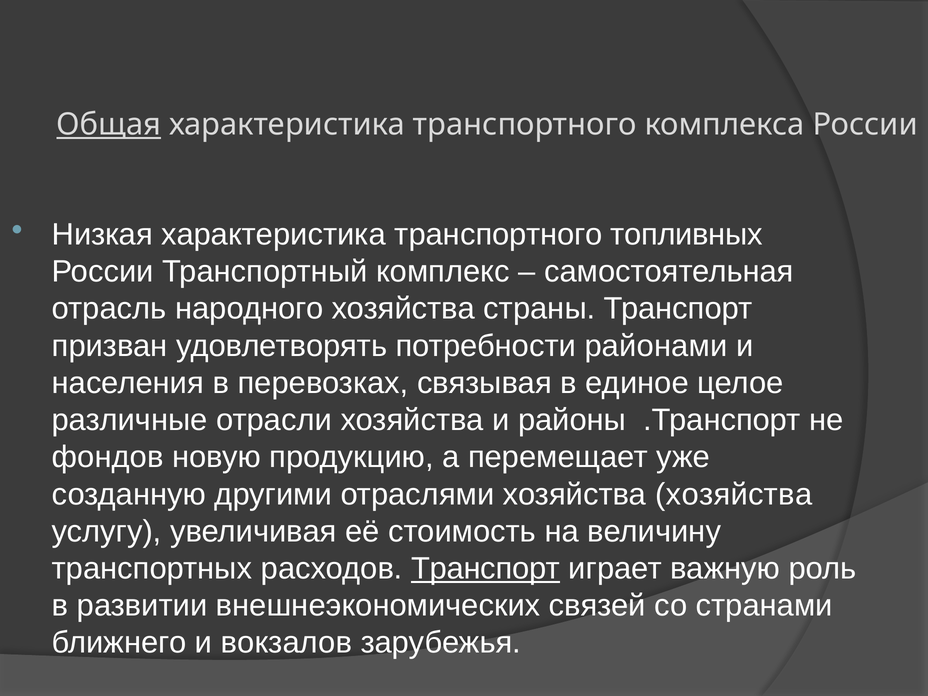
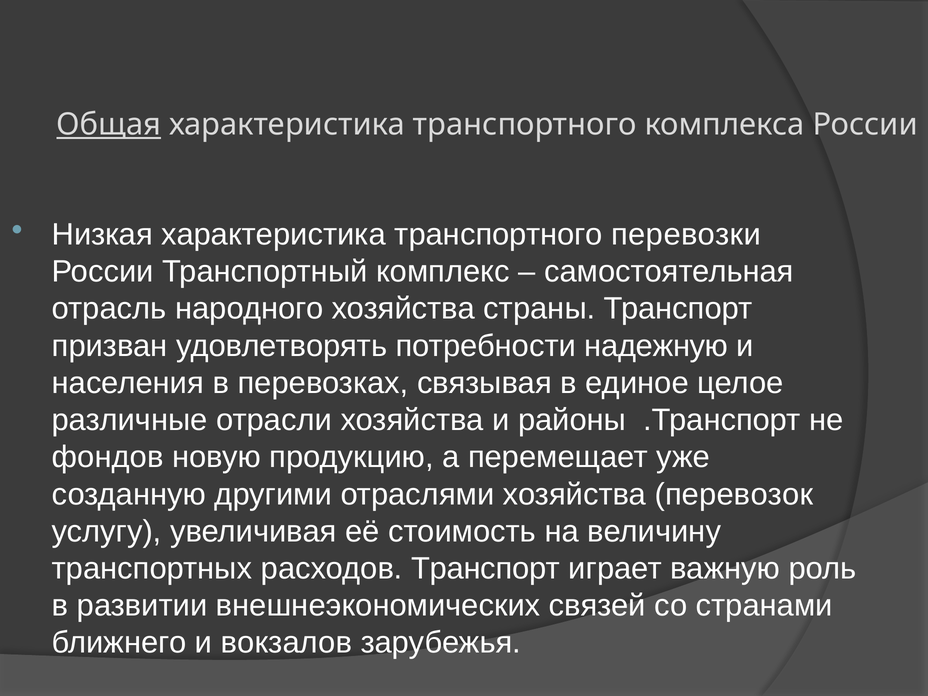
топливных: топливных -> перевозки (686, 234)
районами: районами -> надежную (656, 346)
хозяйства хозяйства: хозяйства -> перевозок (734, 494)
Транспорт underline: present -> none (486, 569)
